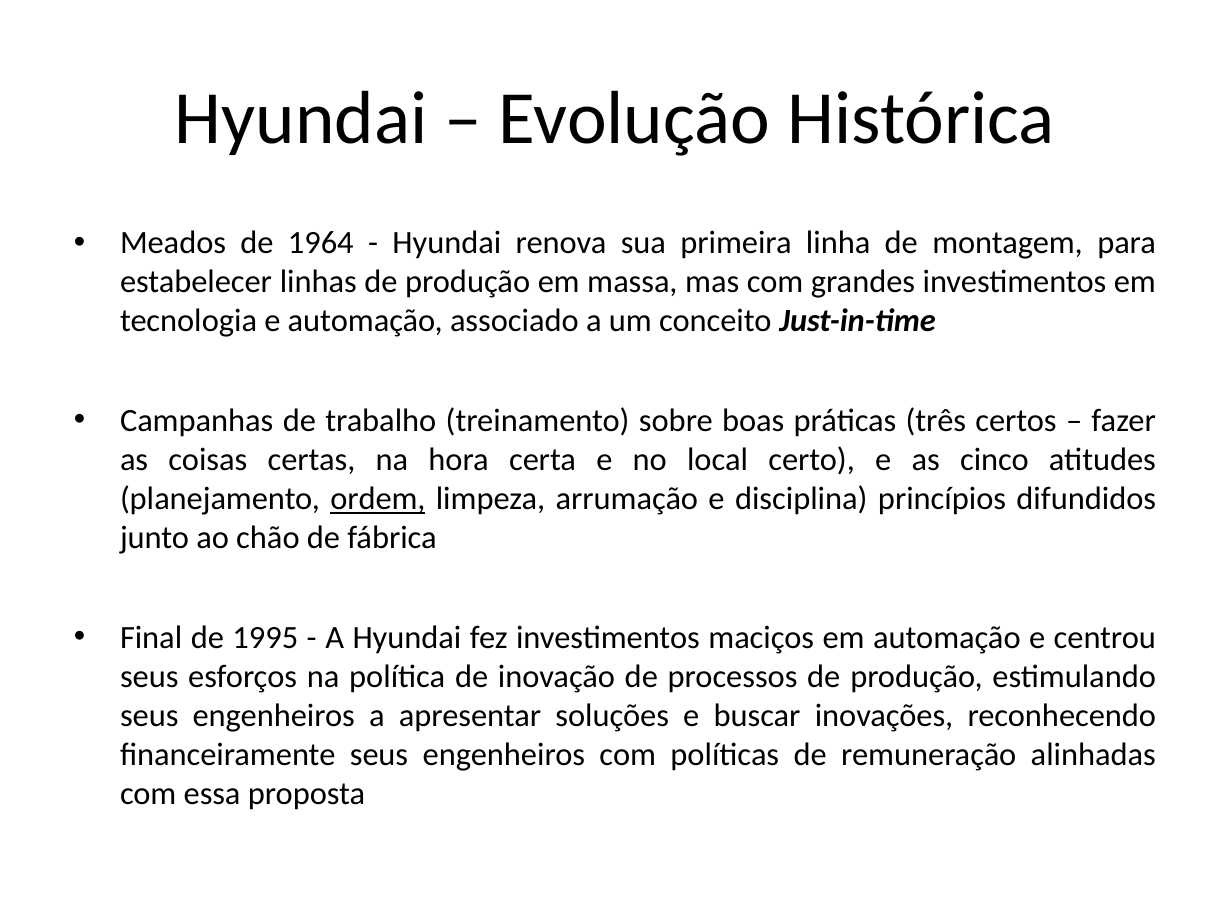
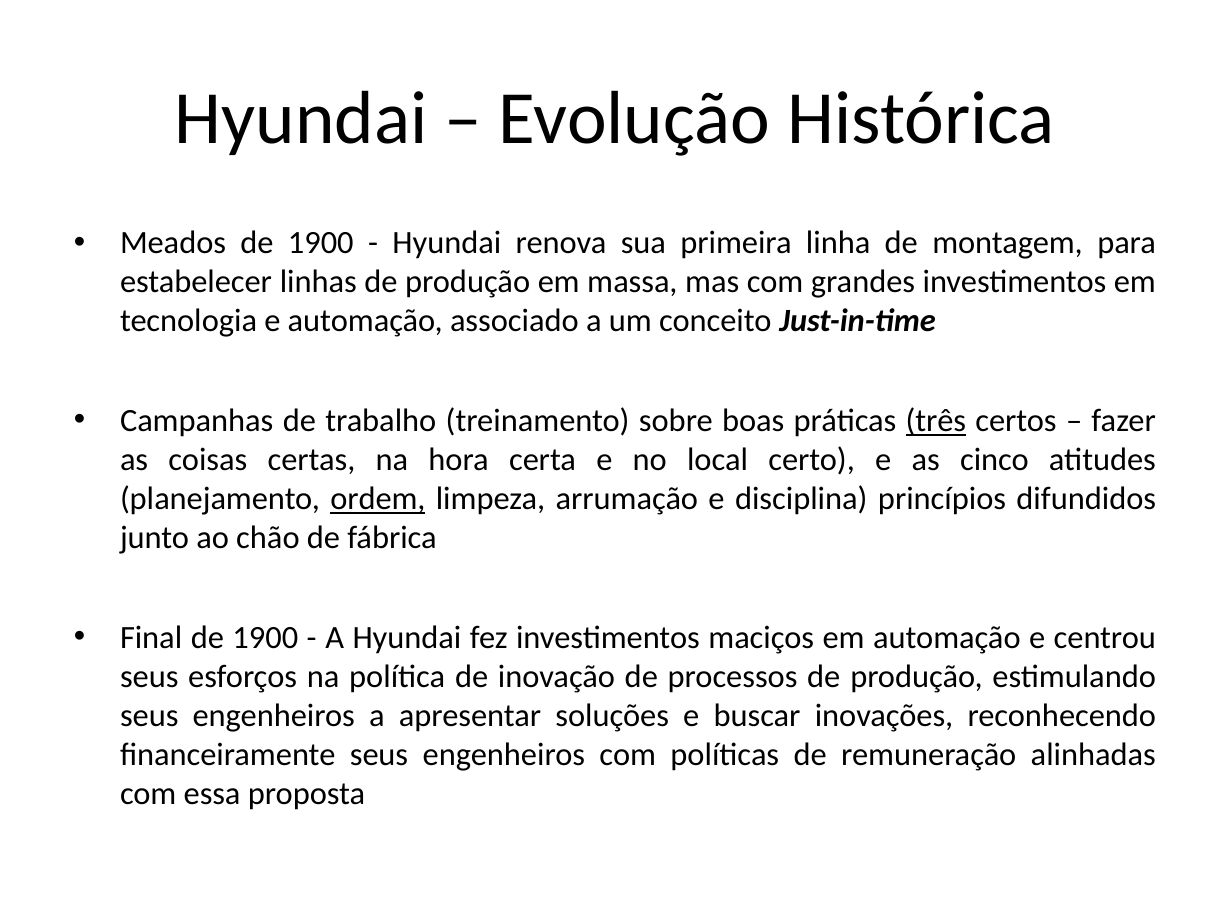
Meados de 1964: 1964 -> 1900 (321, 243)
três underline: none -> present (936, 421)
Final de 1995: 1995 -> 1900 (265, 638)
